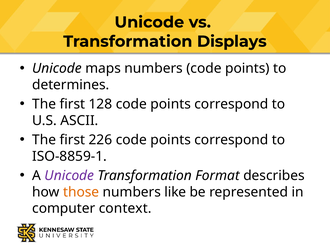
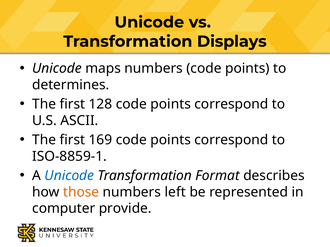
226: 226 -> 169 (100, 140)
Unicode colour: purple -> blue (69, 176)
like: like -> left (175, 192)
context: context -> provide (125, 209)
